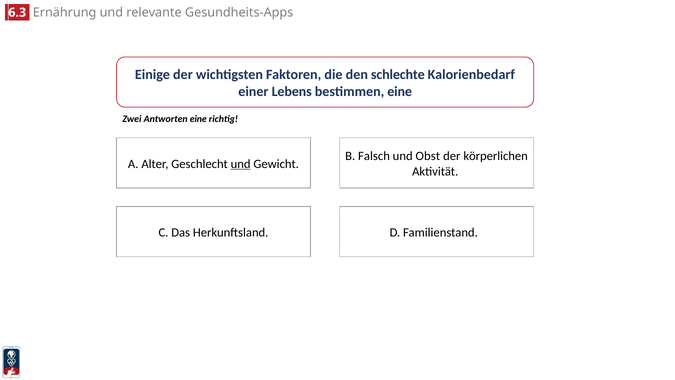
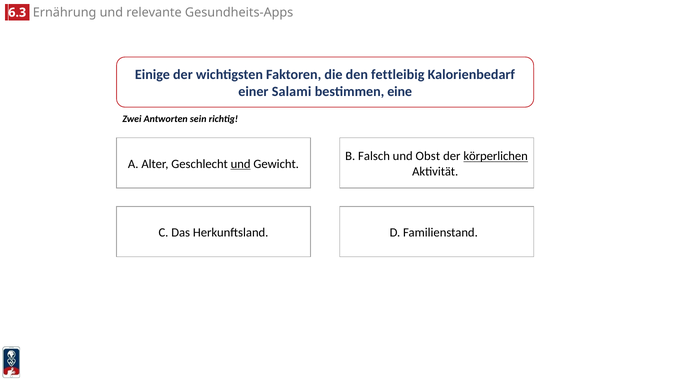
schlechte: schlechte -> fettleibig (398, 75)
Lebens: Lebens -> Salami (292, 91)
Antworten eine: eine -> sein (198, 119)
körperlichen underline: none -> present (496, 156)
